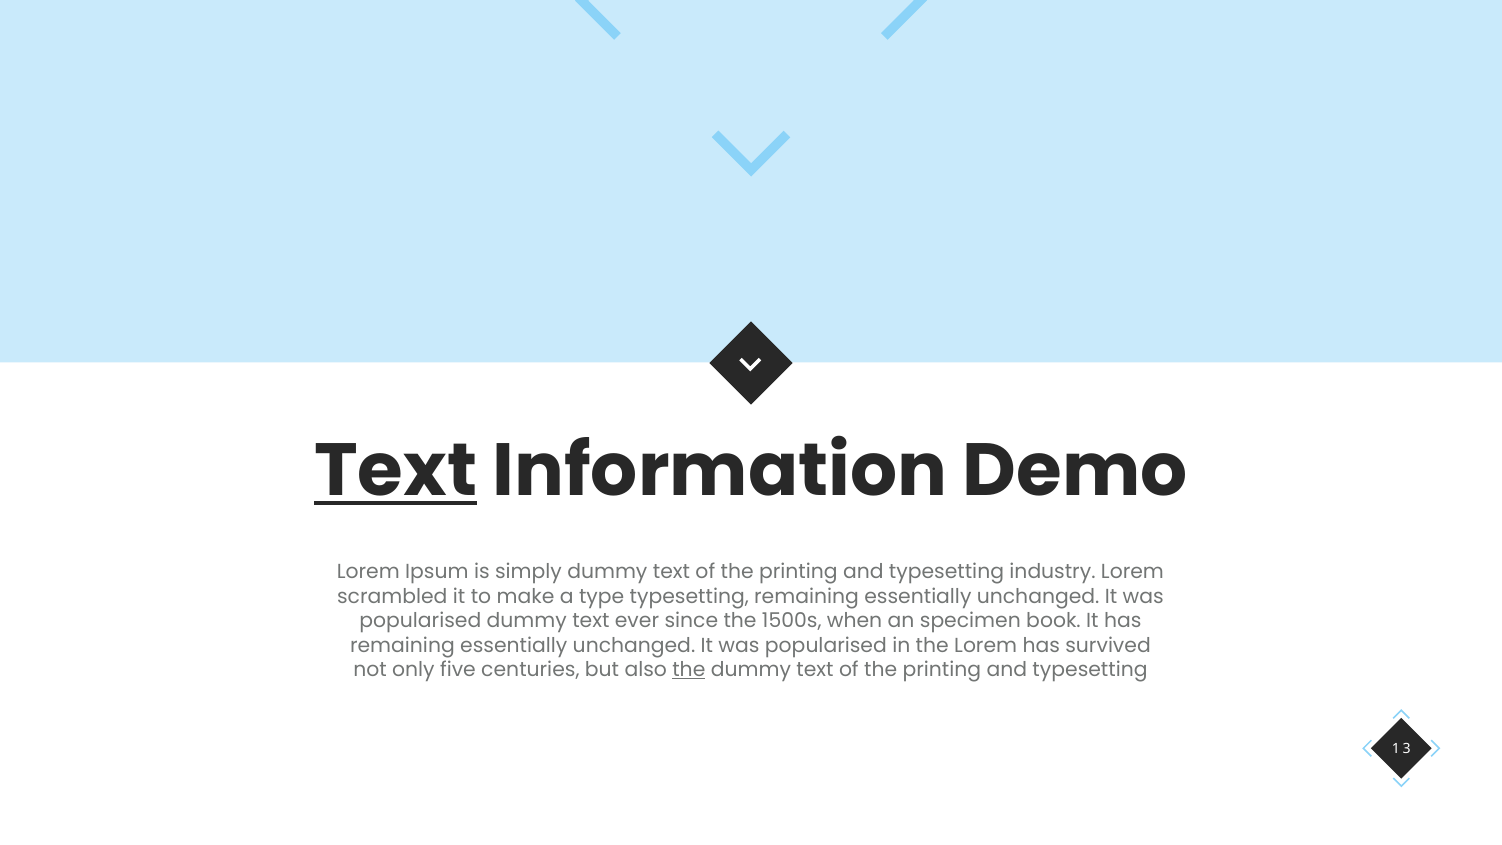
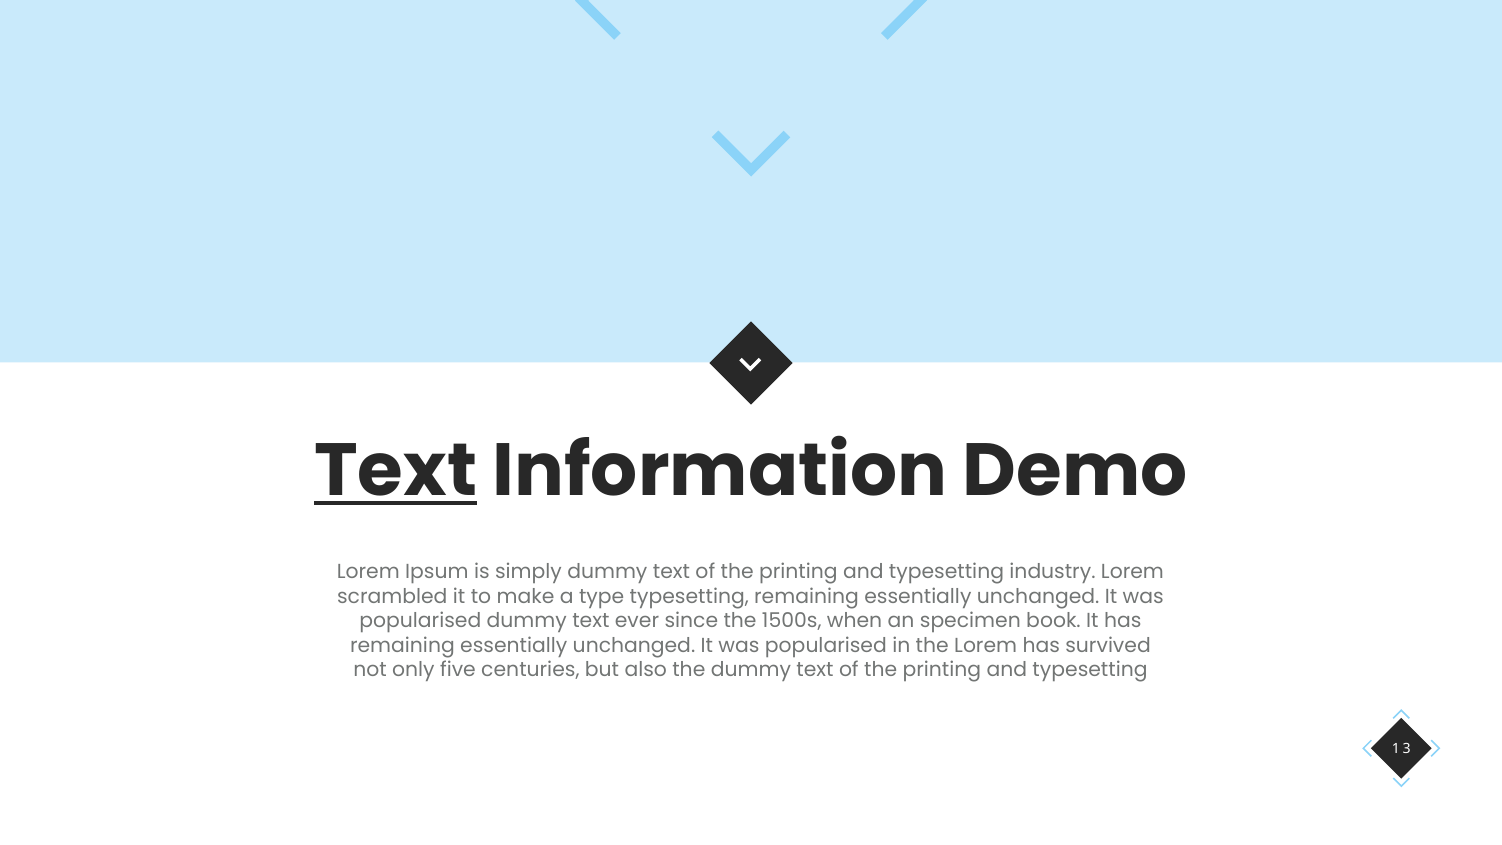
the underline: present -> none (689, 670)
